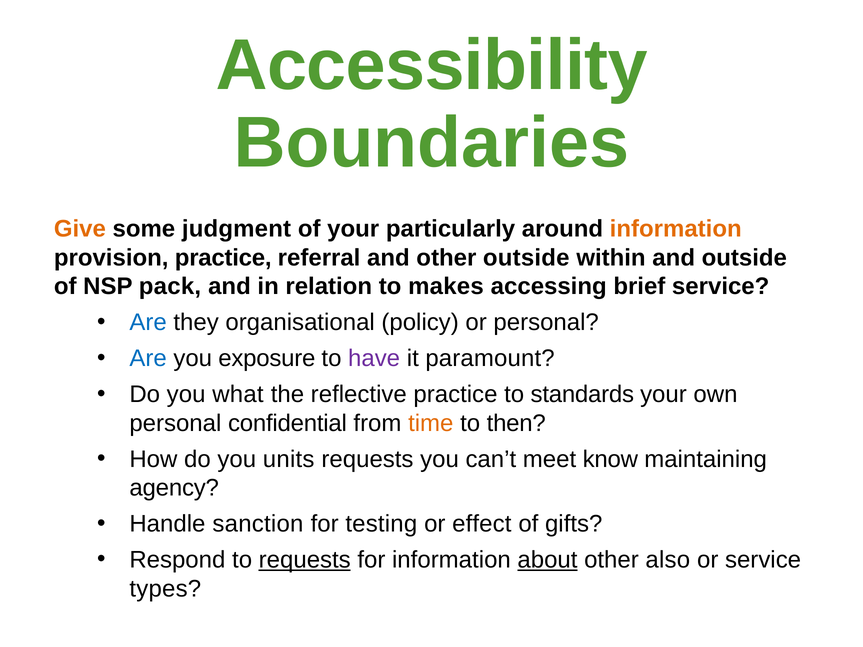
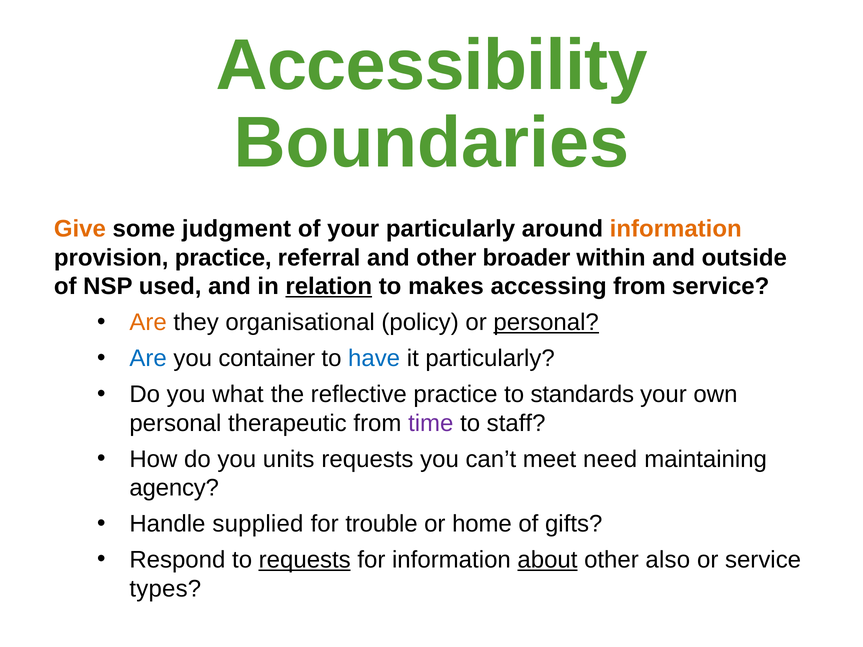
other outside: outside -> broader (526, 258)
pack: pack -> used (170, 287)
relation underline: none -> present (329, 287)
accessing brief: brief -> from (639, 287)
Are colour: blue -> orange (148, 323)
personal underline: none -> present (546, 323)
exposure: exposure -> container (267, 359)
have colour: purple -> blue (374, 359)
it paramount: paramount -> particularly (490, 359)
confidential: confidential -> therapeutic (287, 423)
time colour: orange -> purple (431, 423)
then: then -> staff (516, 423)
know: know -> need (610, 459)
sanction: sanction -> supplied (258, 524)
testing: testing -> trouble (381, 524)
effect: effect -> home (482, 524)
